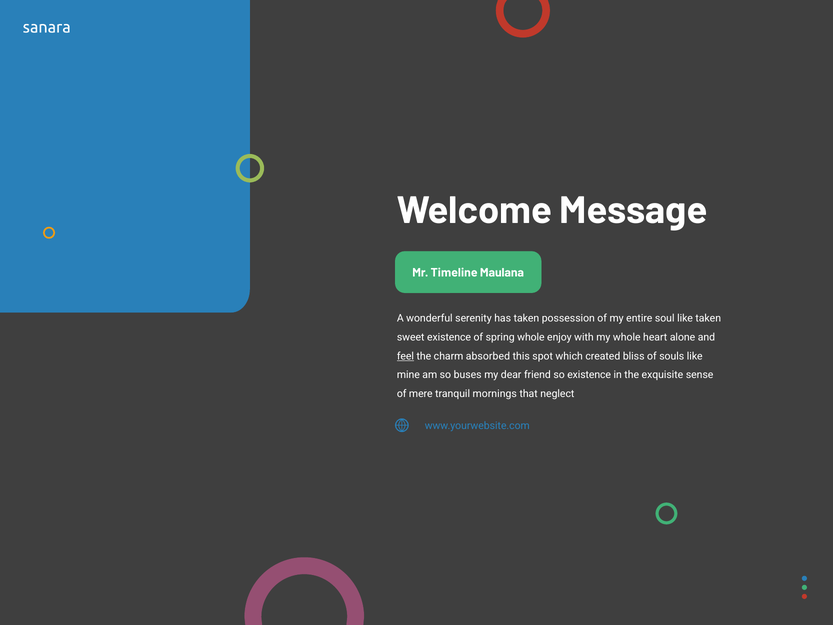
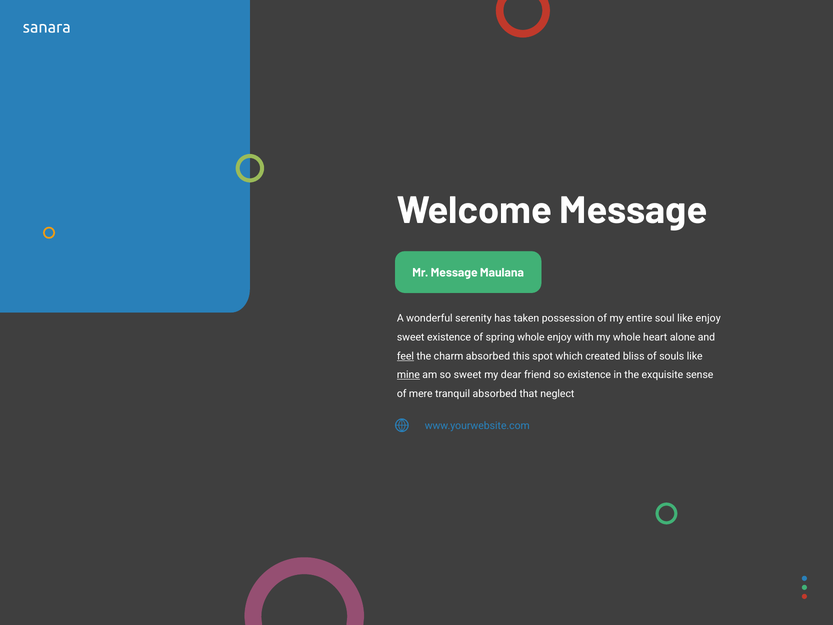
Mr Timeline: Timeline -> Message (454, 273)
like taken: taken -> enjoy (708, 318)
mine underline: none -> present (408, 375)
so buses: buses -> sweet (468, 375)
tranquil mornings: mornings -> absorbed (495, 394)
